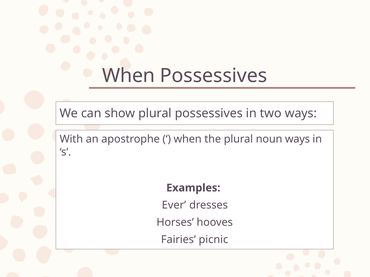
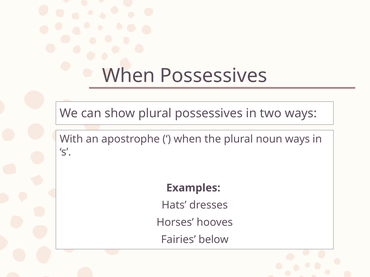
Ever: Ever -> Hats (174, 205)
picnic: picnic -> below (214, 240)
